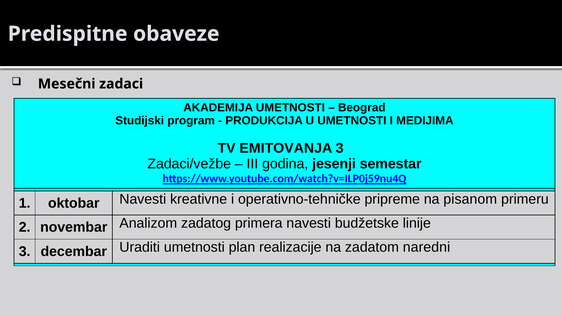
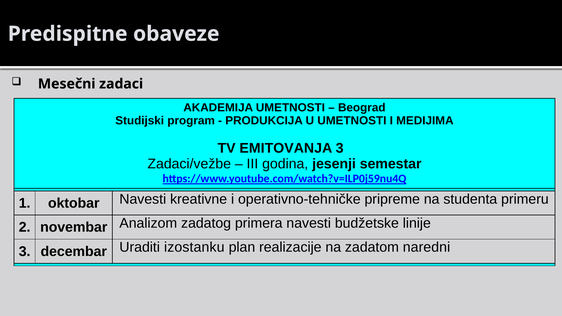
pisanom: pisanom -> studenta (470, 199)
Uraditi umetnosti: umetnosti -> izostanku (194, 247)
